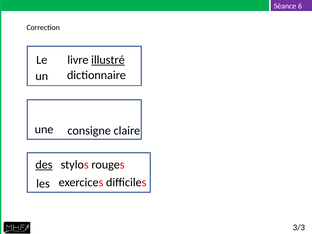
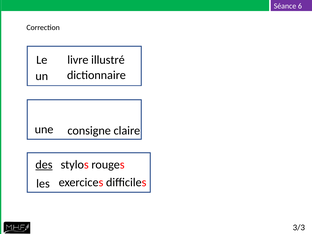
illustré underline: present -> none (108, 60)
